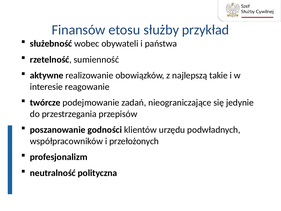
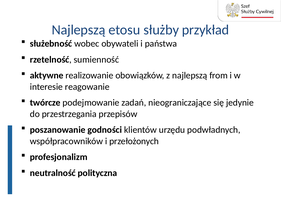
Finansów: Finansów -> Najlepszą (79, 30)
takie: takie -> from (219, 75)
